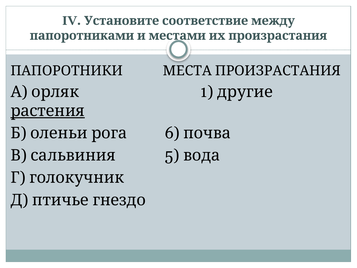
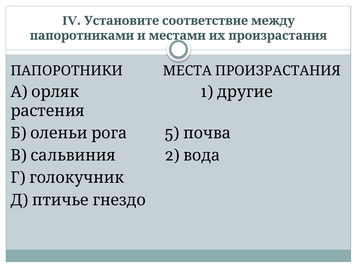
растения underline: present -> none (48, 111)
6: 6 -> 5 (172, 133)
5: 5 -> 2 (172, 155)
